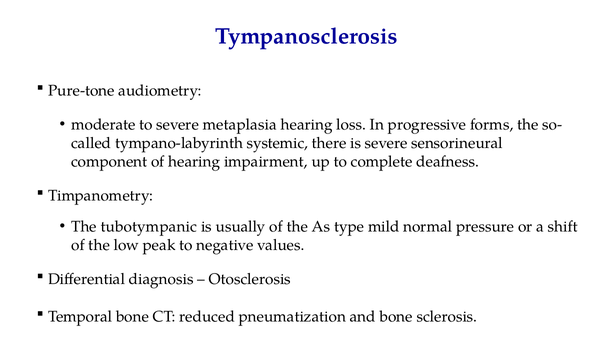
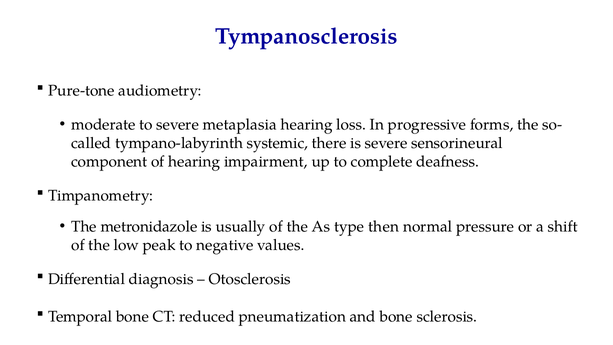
tubotympanic: tubotympanic -> metronidazole (149, 226)
mild: mild -> then (384, 226)
